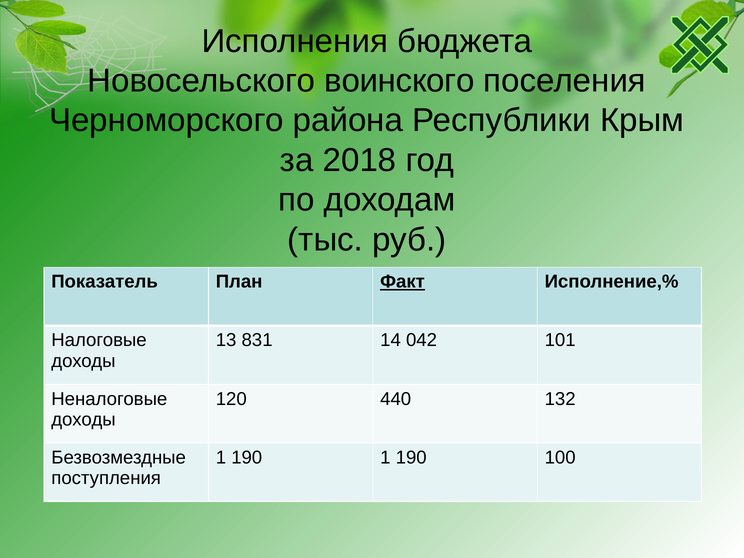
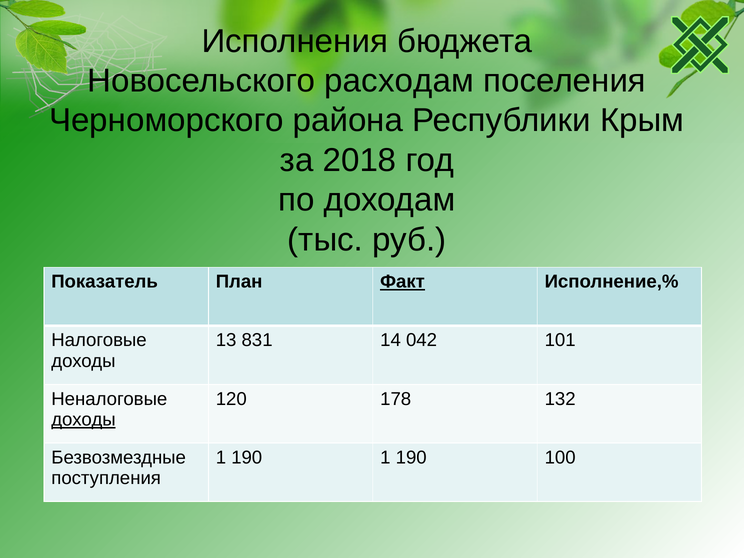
воинского: воинского -> расходам (399, 81)
440: 440 -> 178 (396, 399)
доходы underline: none -> present (84, 420)
